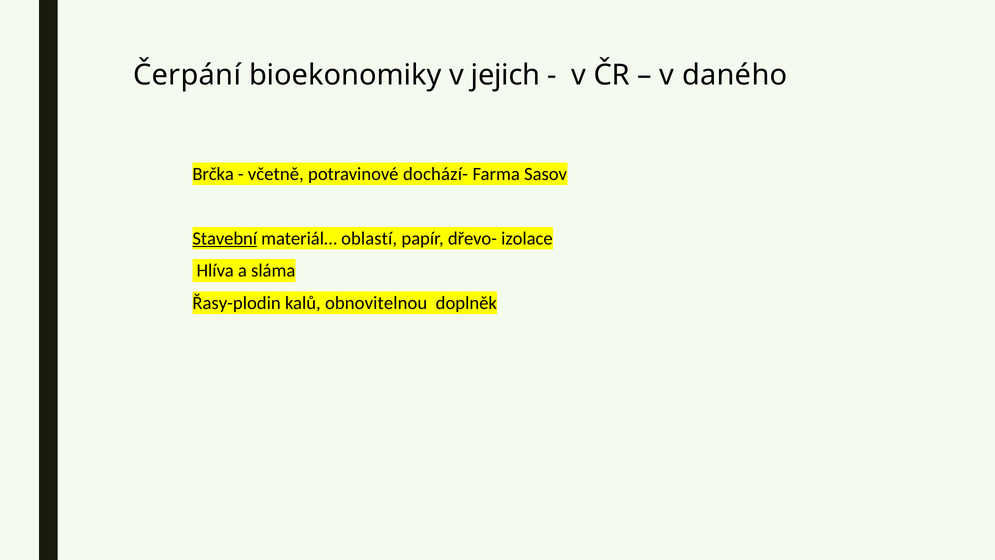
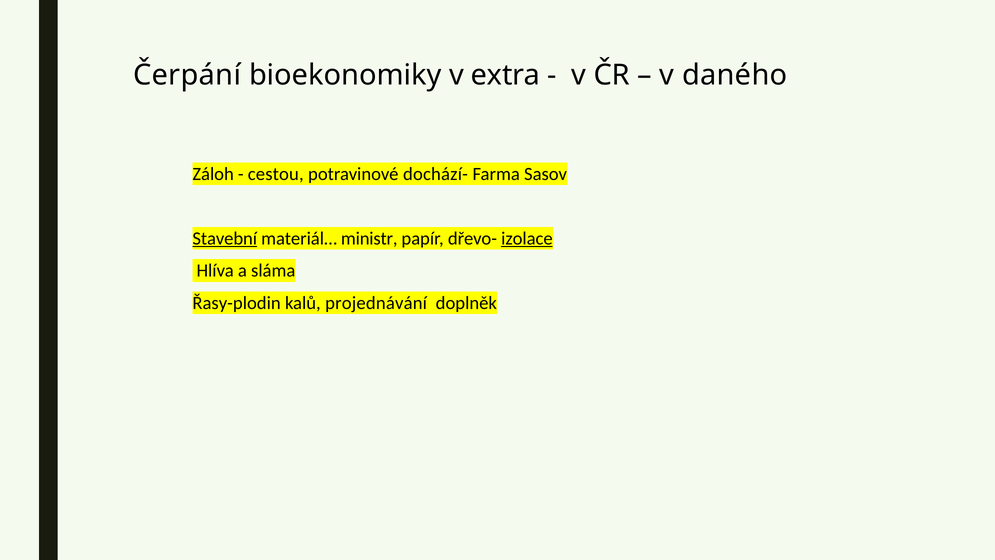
jejich: jejich -> extra (506, 75)
Brčka: Brčka -> Záloh (213, 174)
včetně: včetně -> cestou (276, 174)
oblastí: oblastí -> ministr (369, 238)
izolace underline: none -> present (527, 238)
obnovitelnou: obnovitelnou -> projednávání (376, 303)
